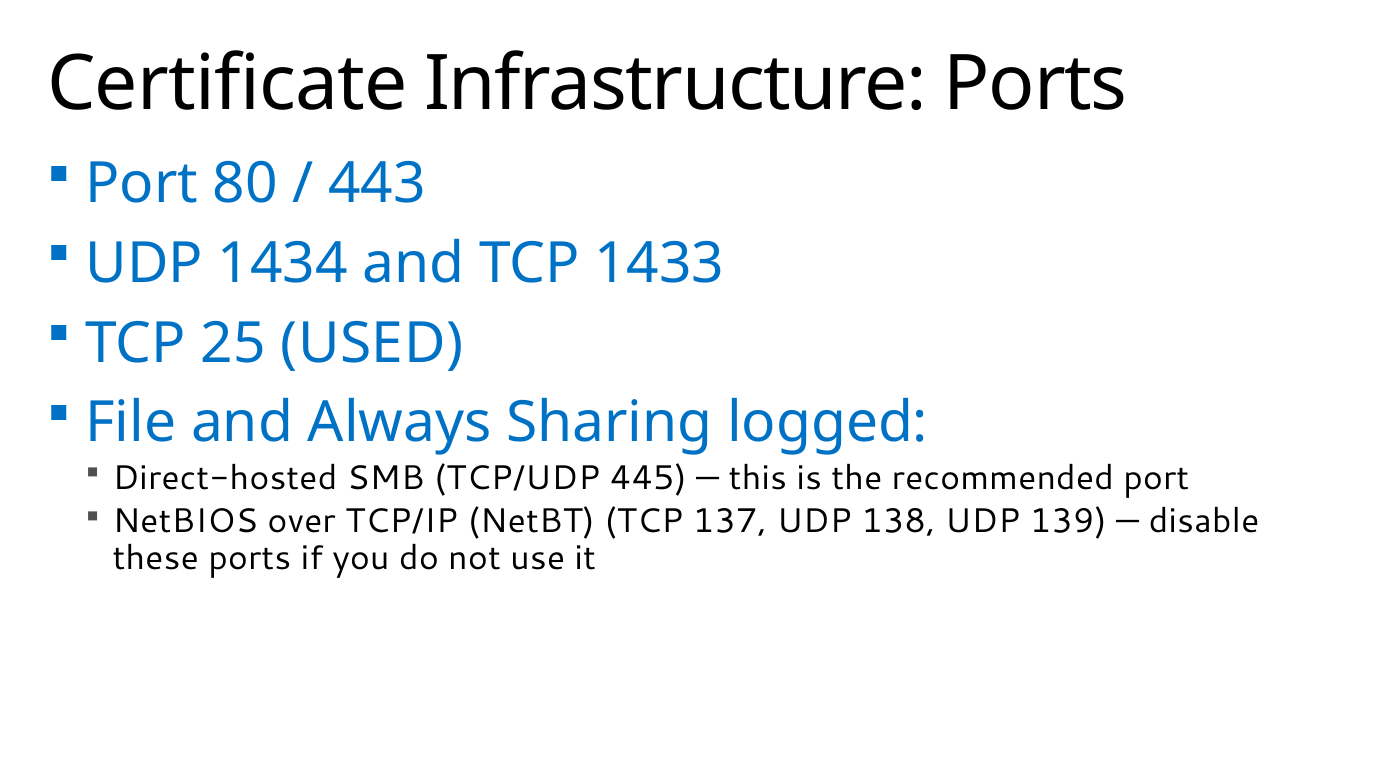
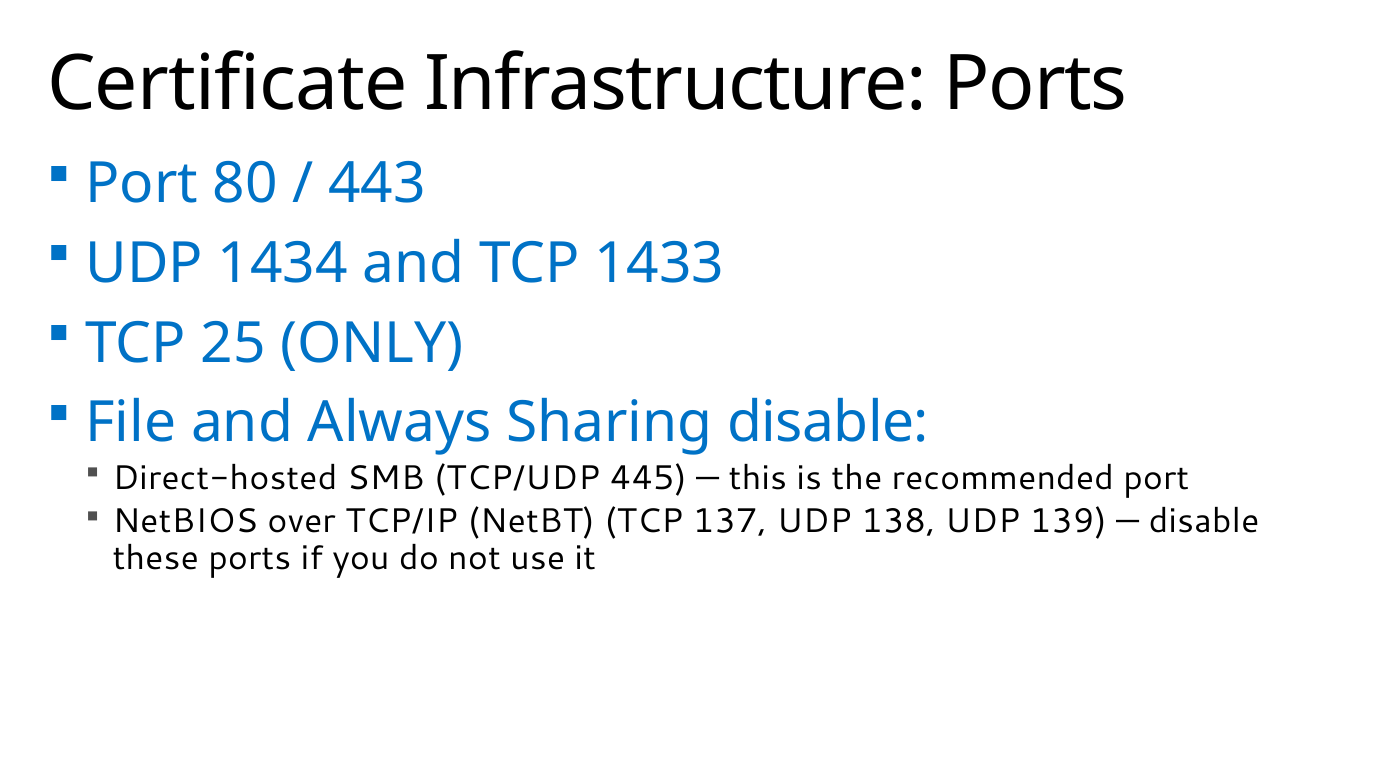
USED: USED -> ONLY (372, 343)
Sharing logged: logged -> disable (828, 423)
